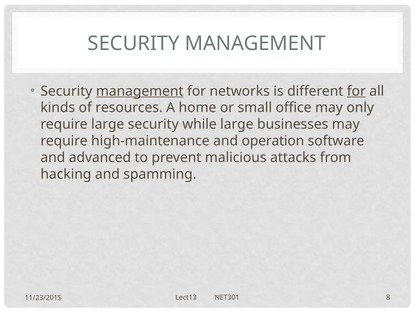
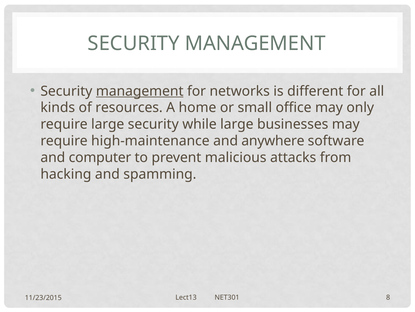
for underline: present -> none (356, 91)
operation: operation -> anywhere (273, 141)
advanced: advanced -> computer (100, 157)
